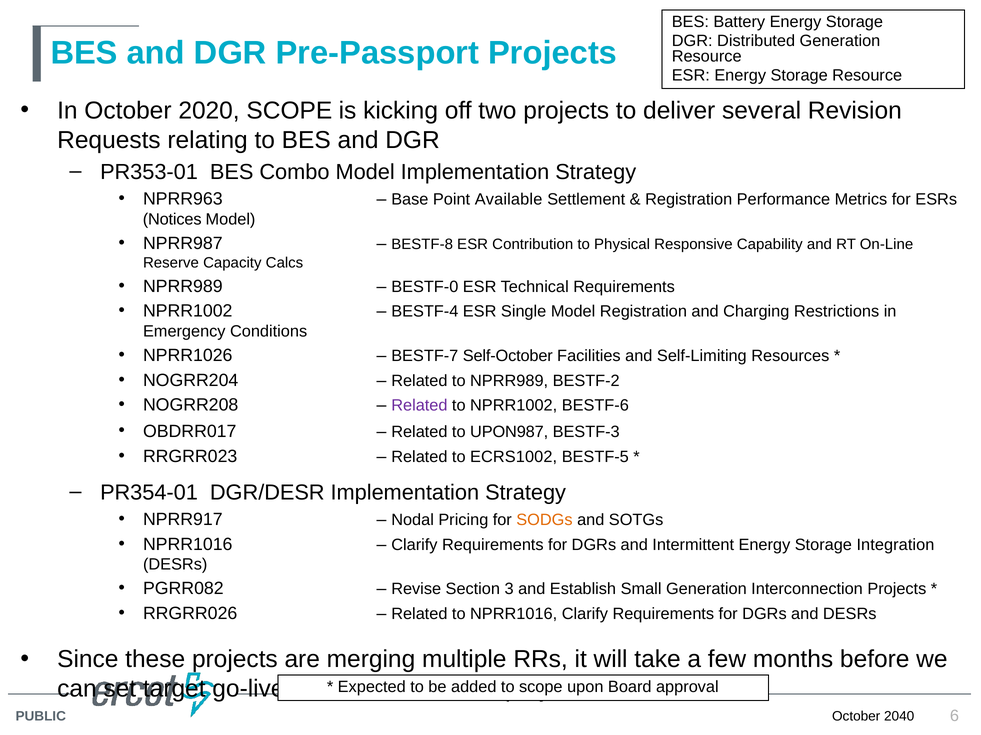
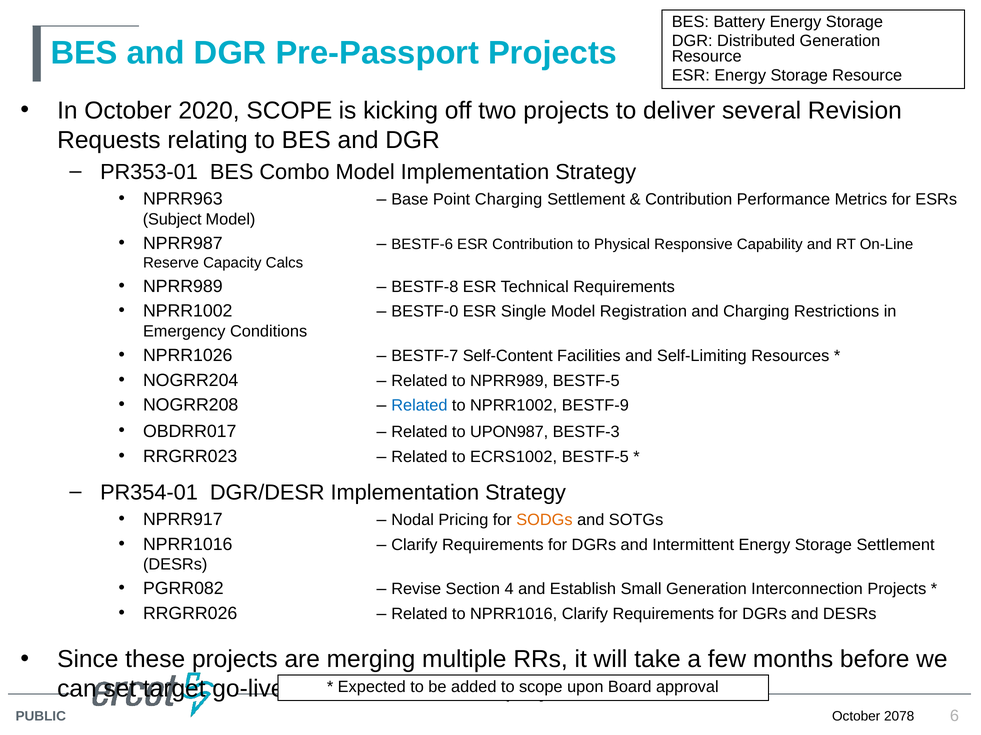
Point Available: Available -> Charging (509, 200)
Registration: Registration -> Contribution (689, 200)
Notices: Notices -> Subject (172, 220)
BESTF-8: BESTF-8 -> BESTF-6 (422, 245)
BESTF-0: BESTF-0 -> BESTF-8 (425, 287)
BESTF-4: BESTF-4 -> BESTF-0 (425, 312)
Self-October: Self-October -> Self-Content (508, 356)
NPRR989 BESTF-2: BESTF-2 -> BESTF-5 (586, 381)
Related colour: purple -> blue (419, 406)
BESTF-6: BESTF-6 -> BESTF-9 (595, 406)
Storage Integration: Integration -> Settlement (896, 545)
3: 3 -> 4 (509, 590)
2040: 2040 -> 2078 (899, 717)
